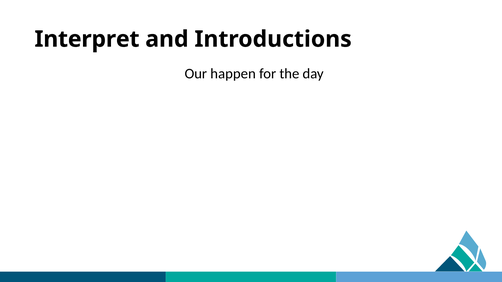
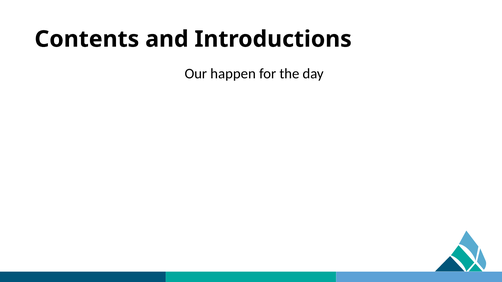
Interpret: Interpret -> Contents (87, 39)
